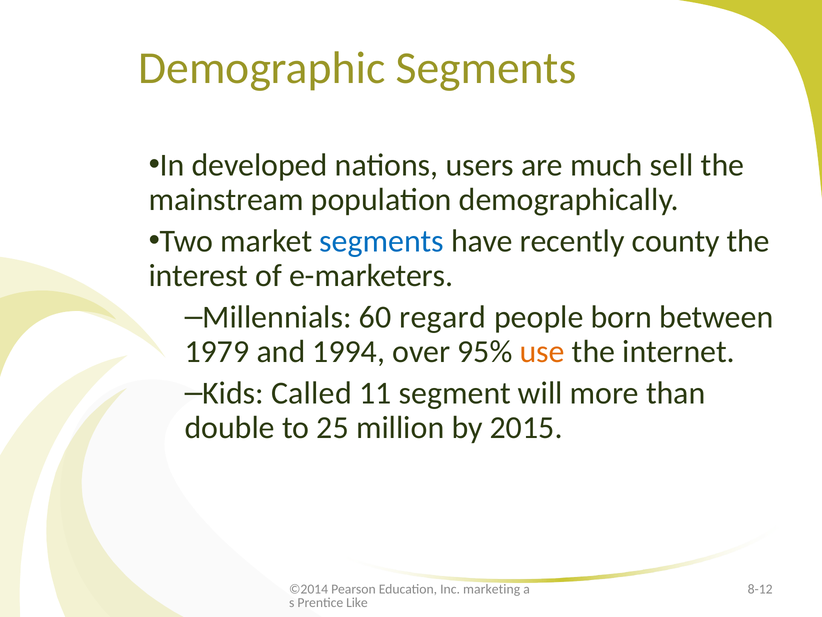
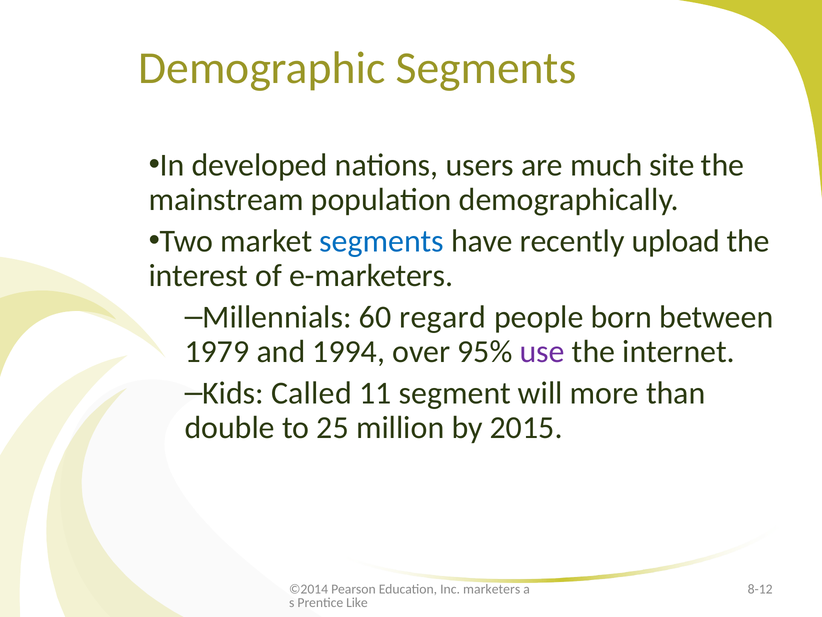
sell: sell -> site (672, 165)
county: county -> upload (676, 241)
use colour: orange -> purple (542, 351)
marketing: marketing -> marketers (492, 589)
